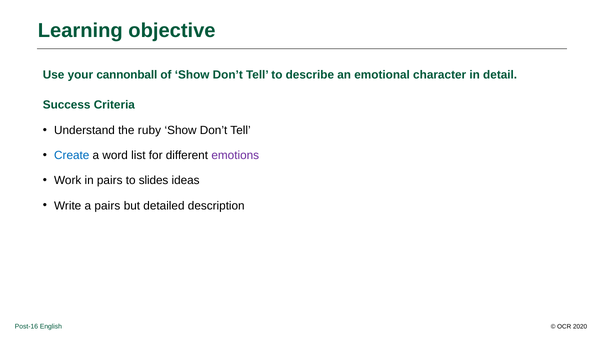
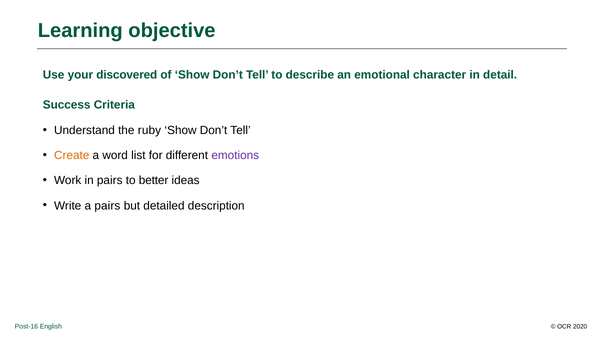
cannonball: cannonball -> discovered (127, 75)
Create colour: blue -> orange (72, 155)
slides: slides -> better (154, 180)
